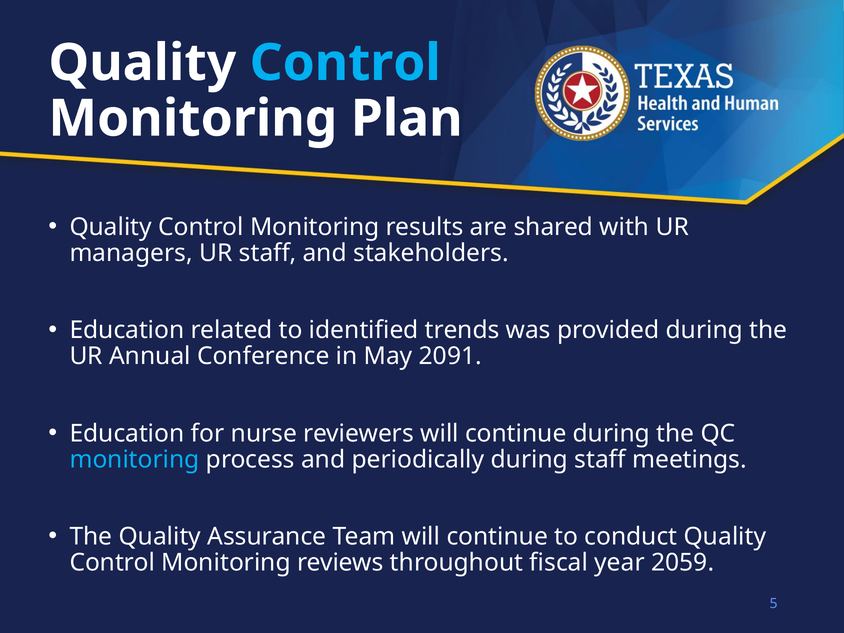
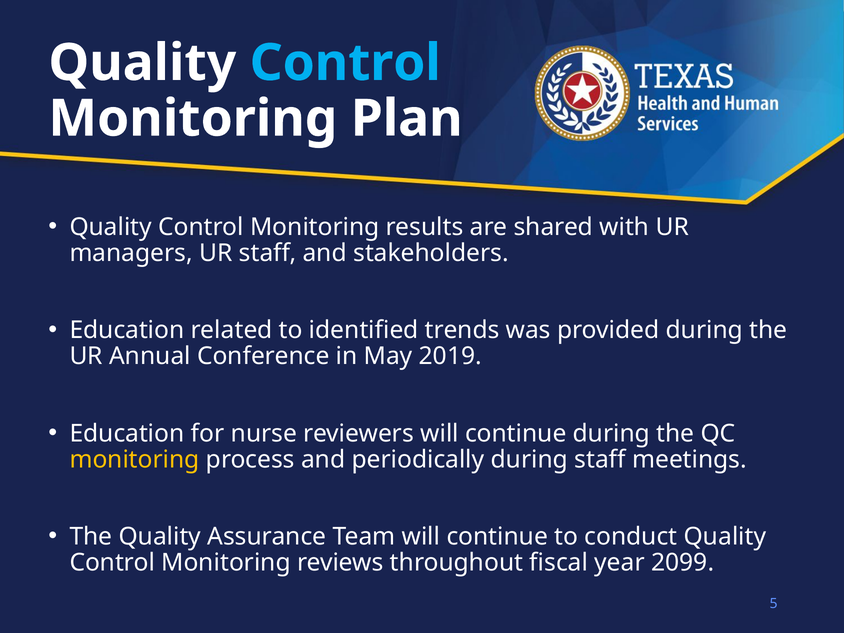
2091: 2091 -> 2019 (450, 356)
monitoring colour: light blue -> yellow (135, 460)
2059: 2059 -> 2099 (683, 563)
